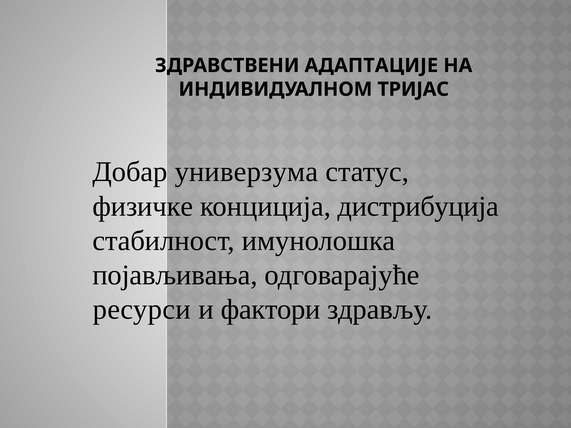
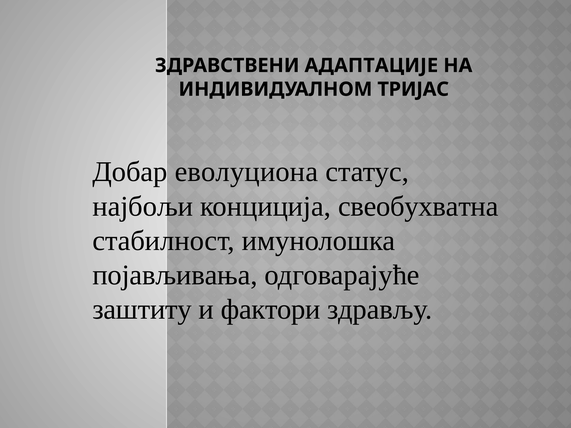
универзума: универзума -> еволуциона (246, 172)
физичке: физичке -> најбољи (143, 207)
дистрибуција: дистрибуција -> свеобухватна (418, 207)
ресурси: ресурси -> заштиту (142, 309)
